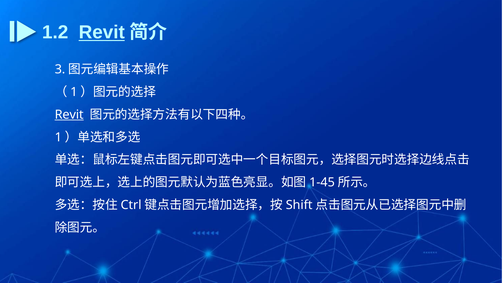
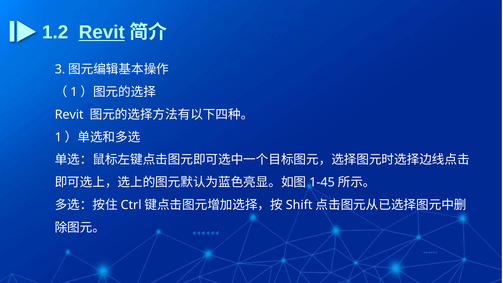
Revit underline: present -> none (69, 115)
